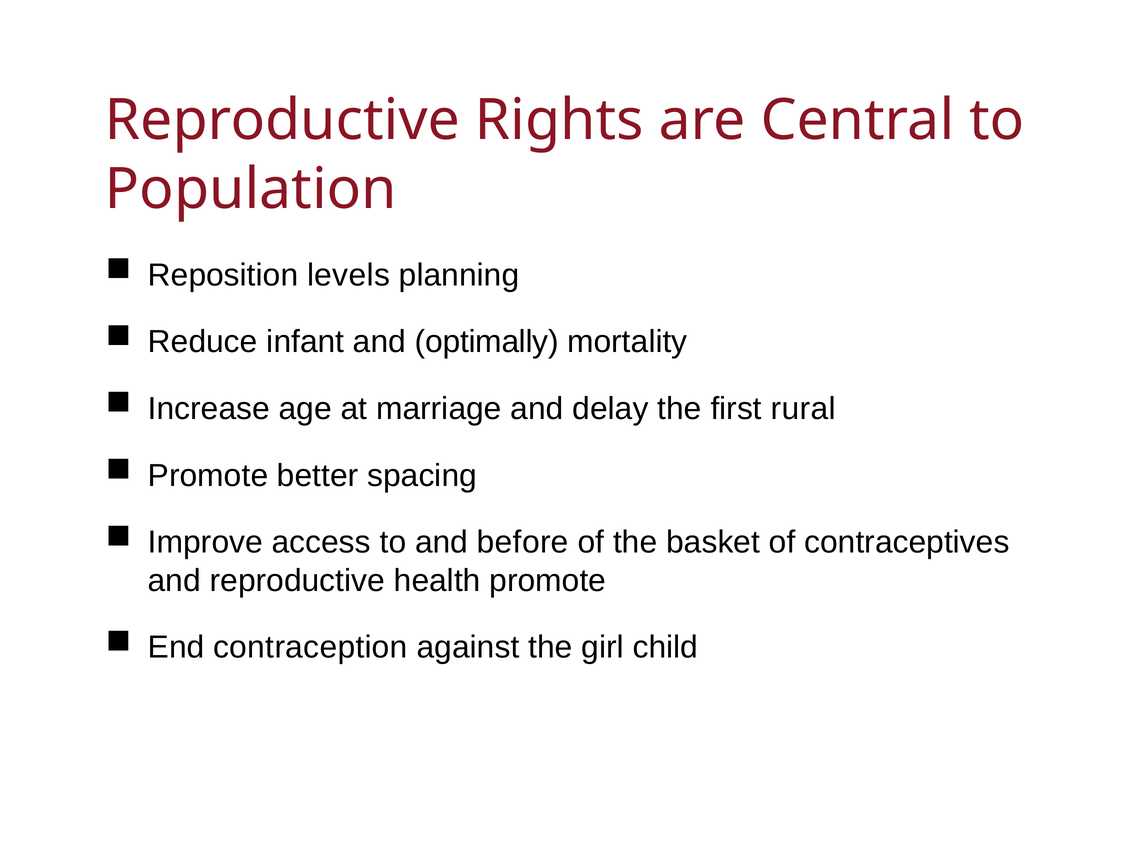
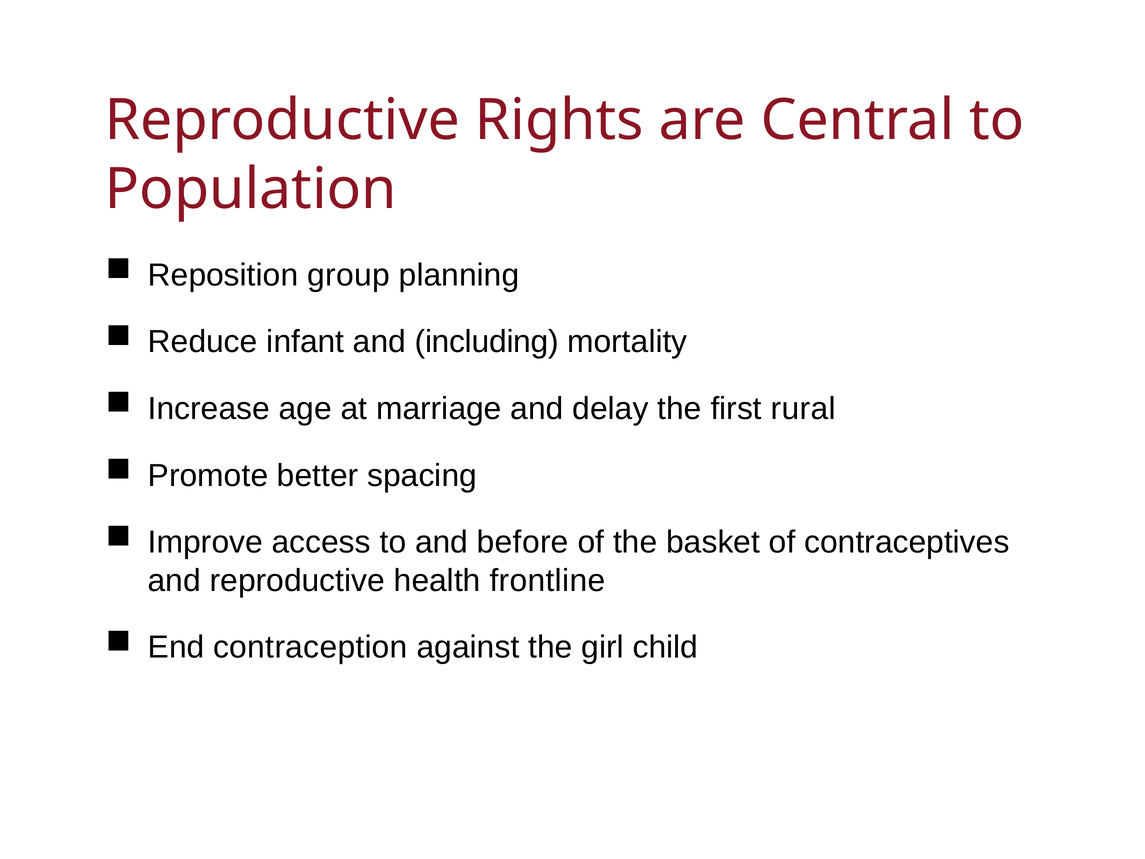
levels: levels -> group (349, 275)
optimally: optimally -> including (487, 342)
health promote: promote -> frontline (548, 580)
